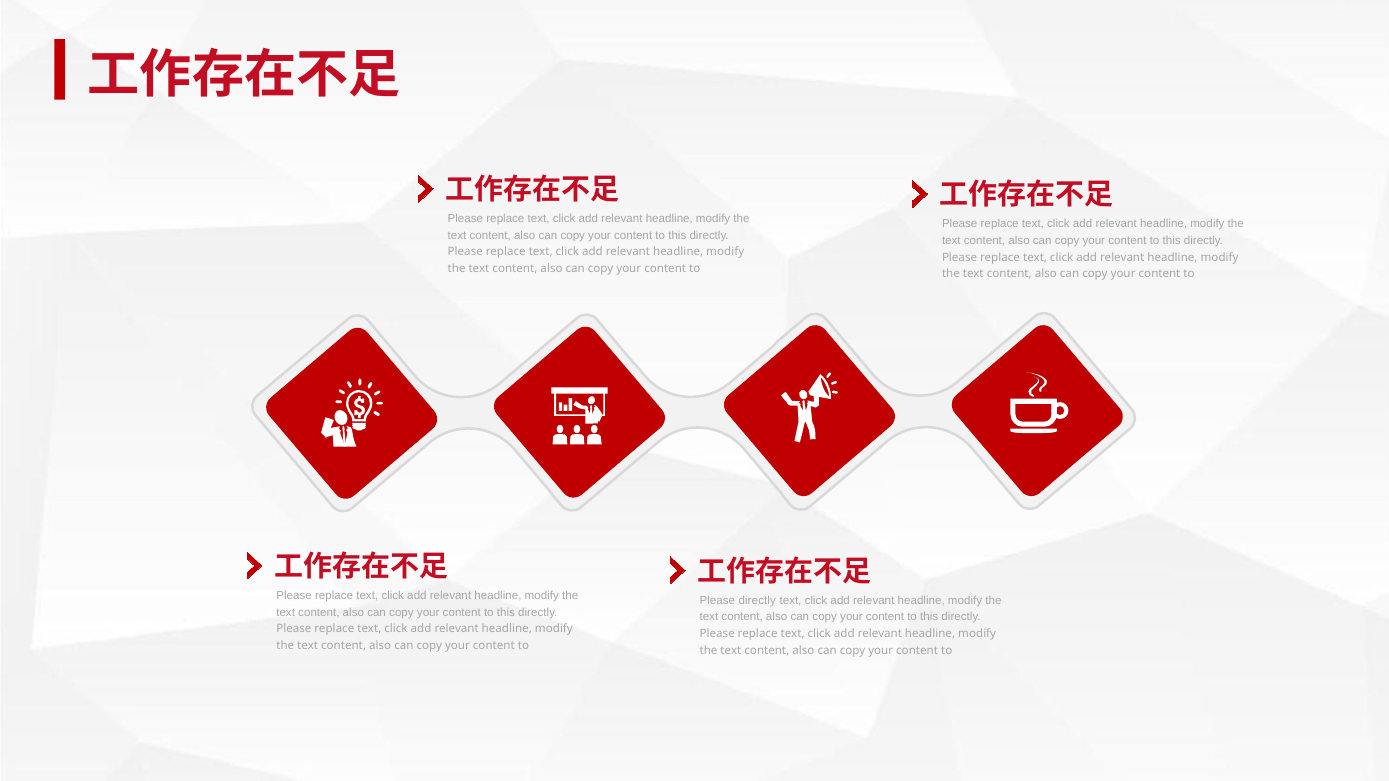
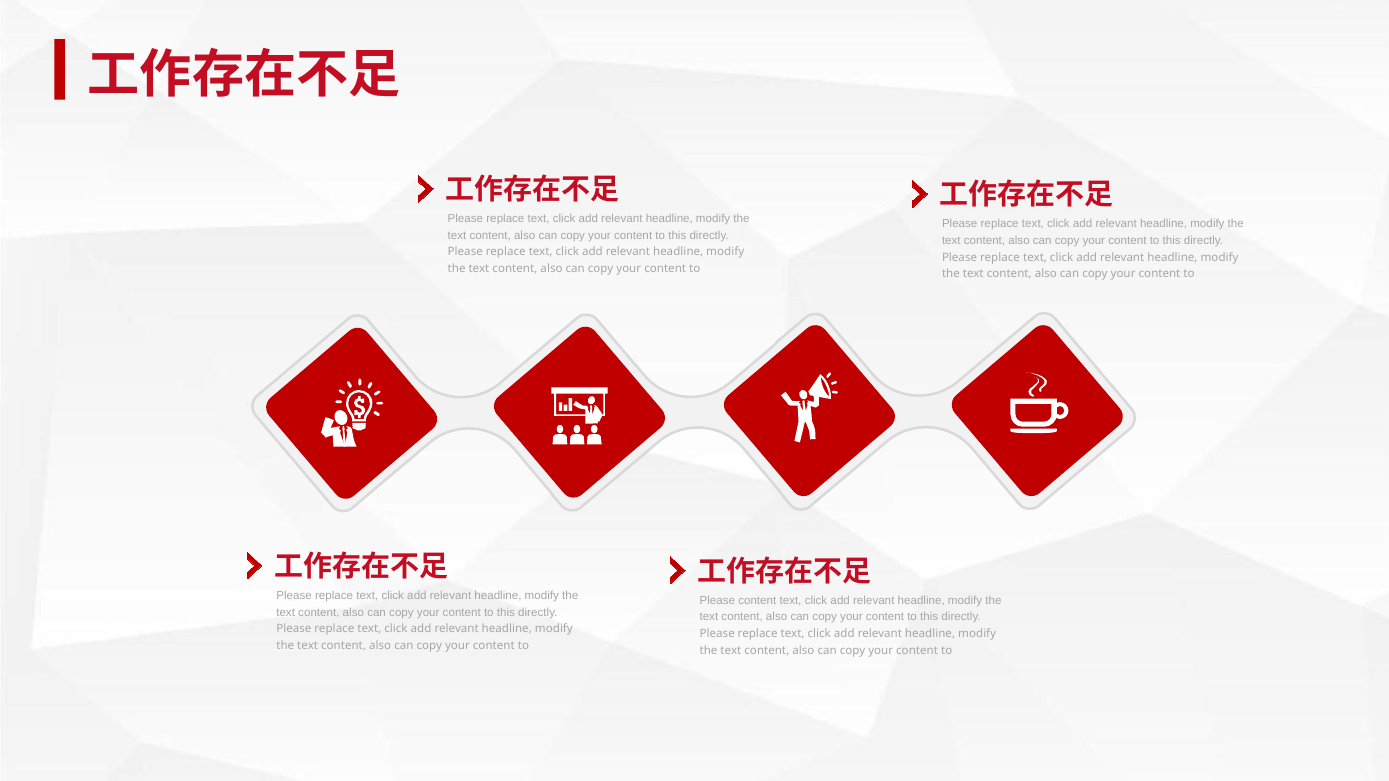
Please directly: directly -> content (757, 601)
